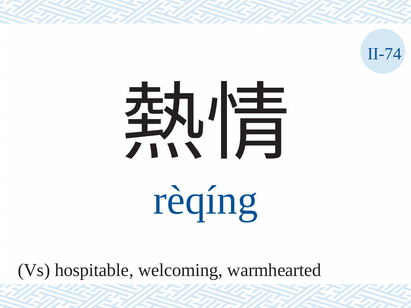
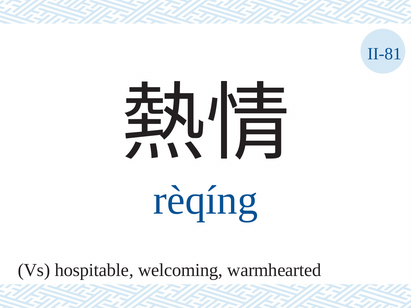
II-74: II-74 -> II-81 (384, 54)
